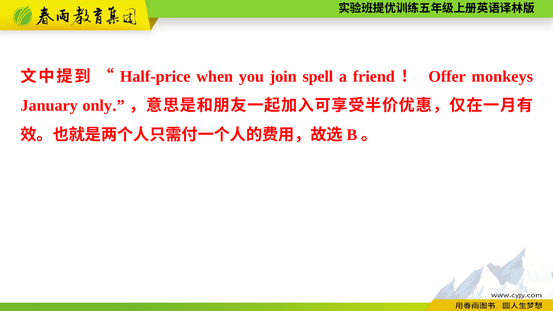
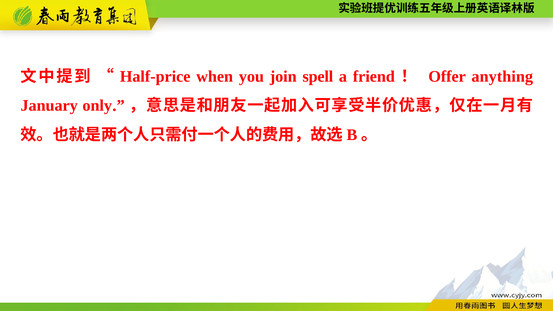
monkeys: monkeys -> anything (502, 77)
